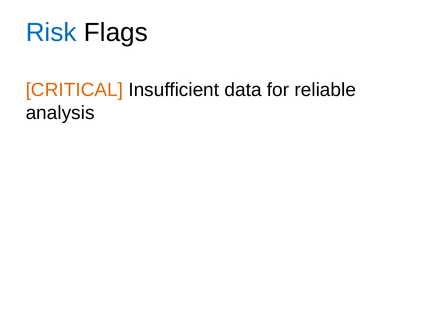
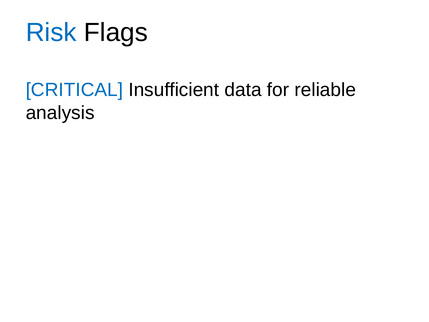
CRITICAL colour: orange -> blue (74, 90)
